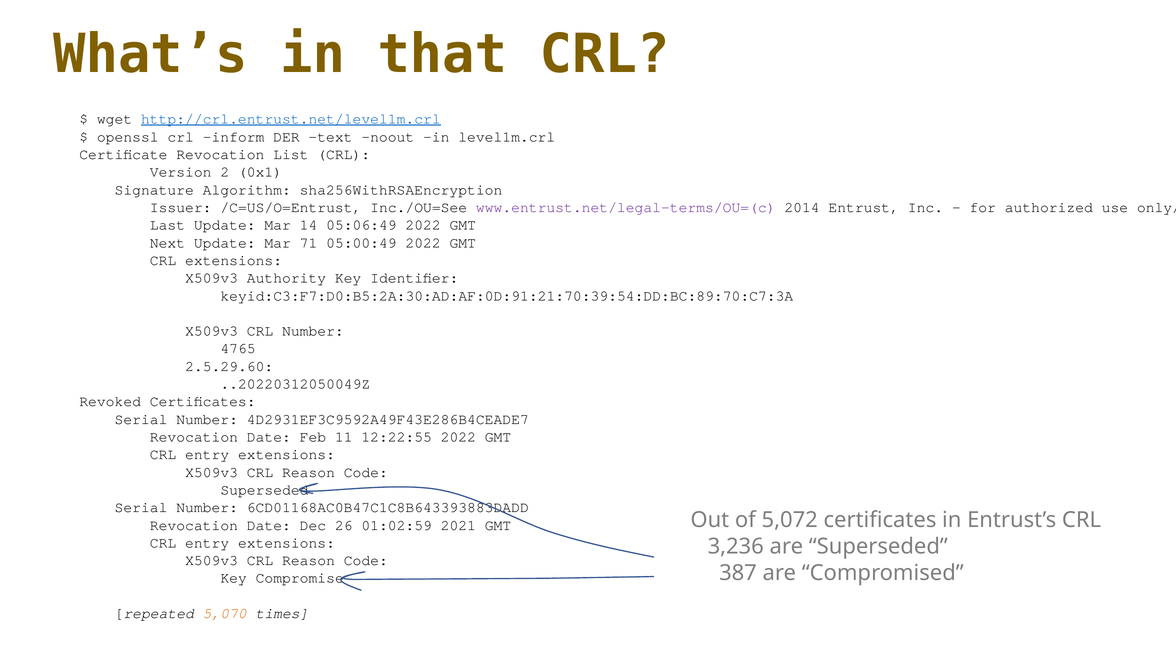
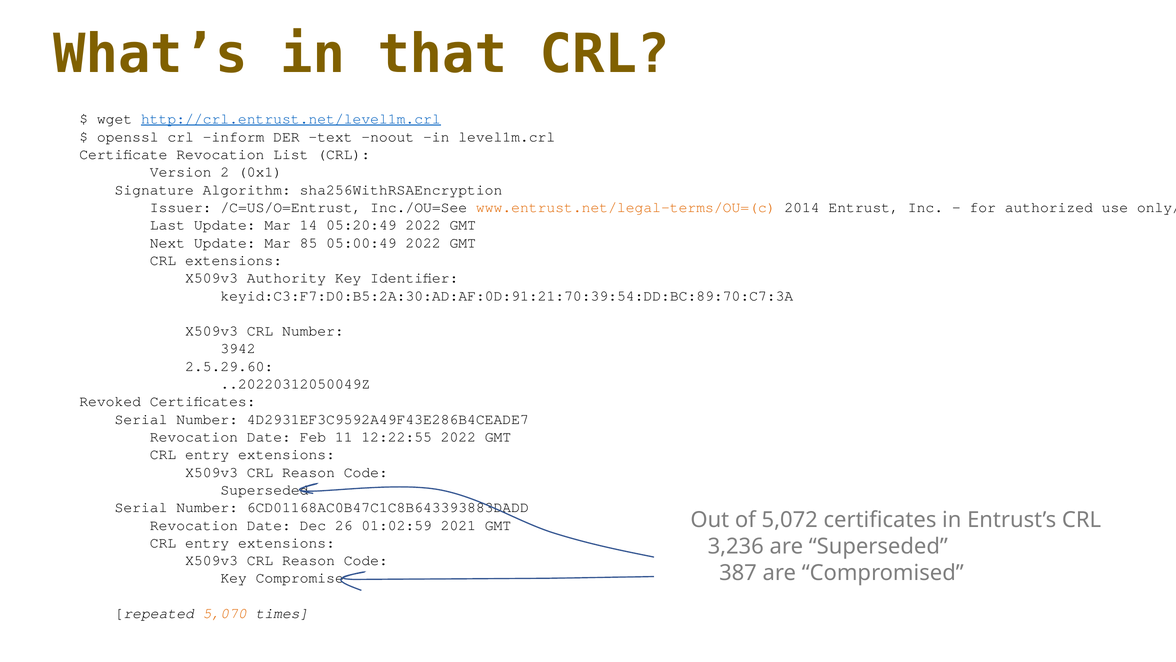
www.entrust.net/legal-terms/OU=(c colour: purple -> orange (626, 207)
05:06:49: 05:06:49 -> 05:20:49 (361, 225)
71: 71 -> 85 (309, 243)
4765: 4765 -> 3942 (238, 348)
